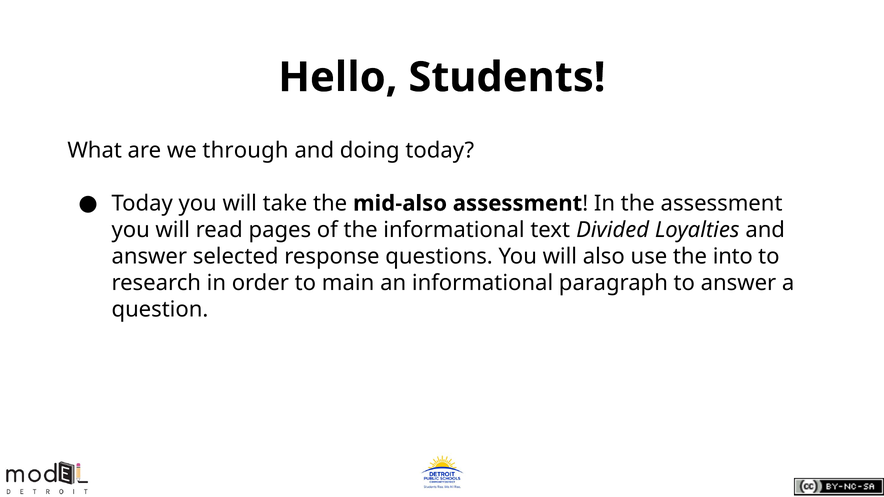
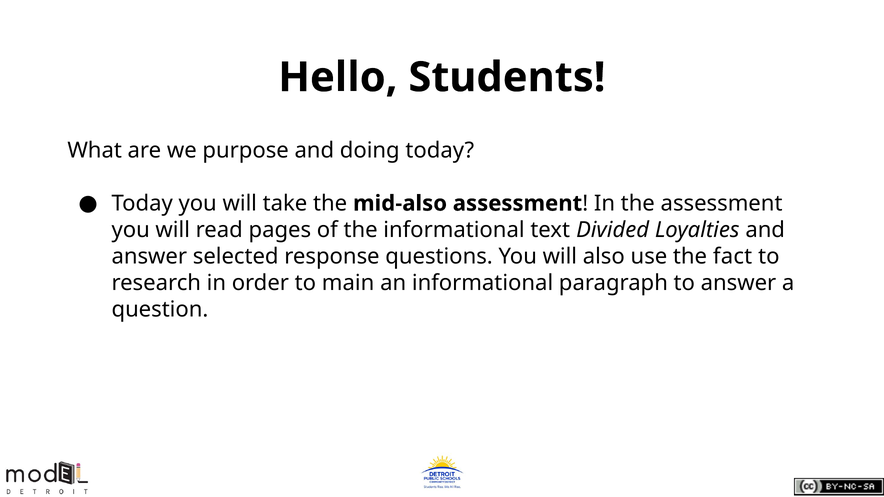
through: through -> purpose (246, 150)
into: into -> fact (733, 257)
